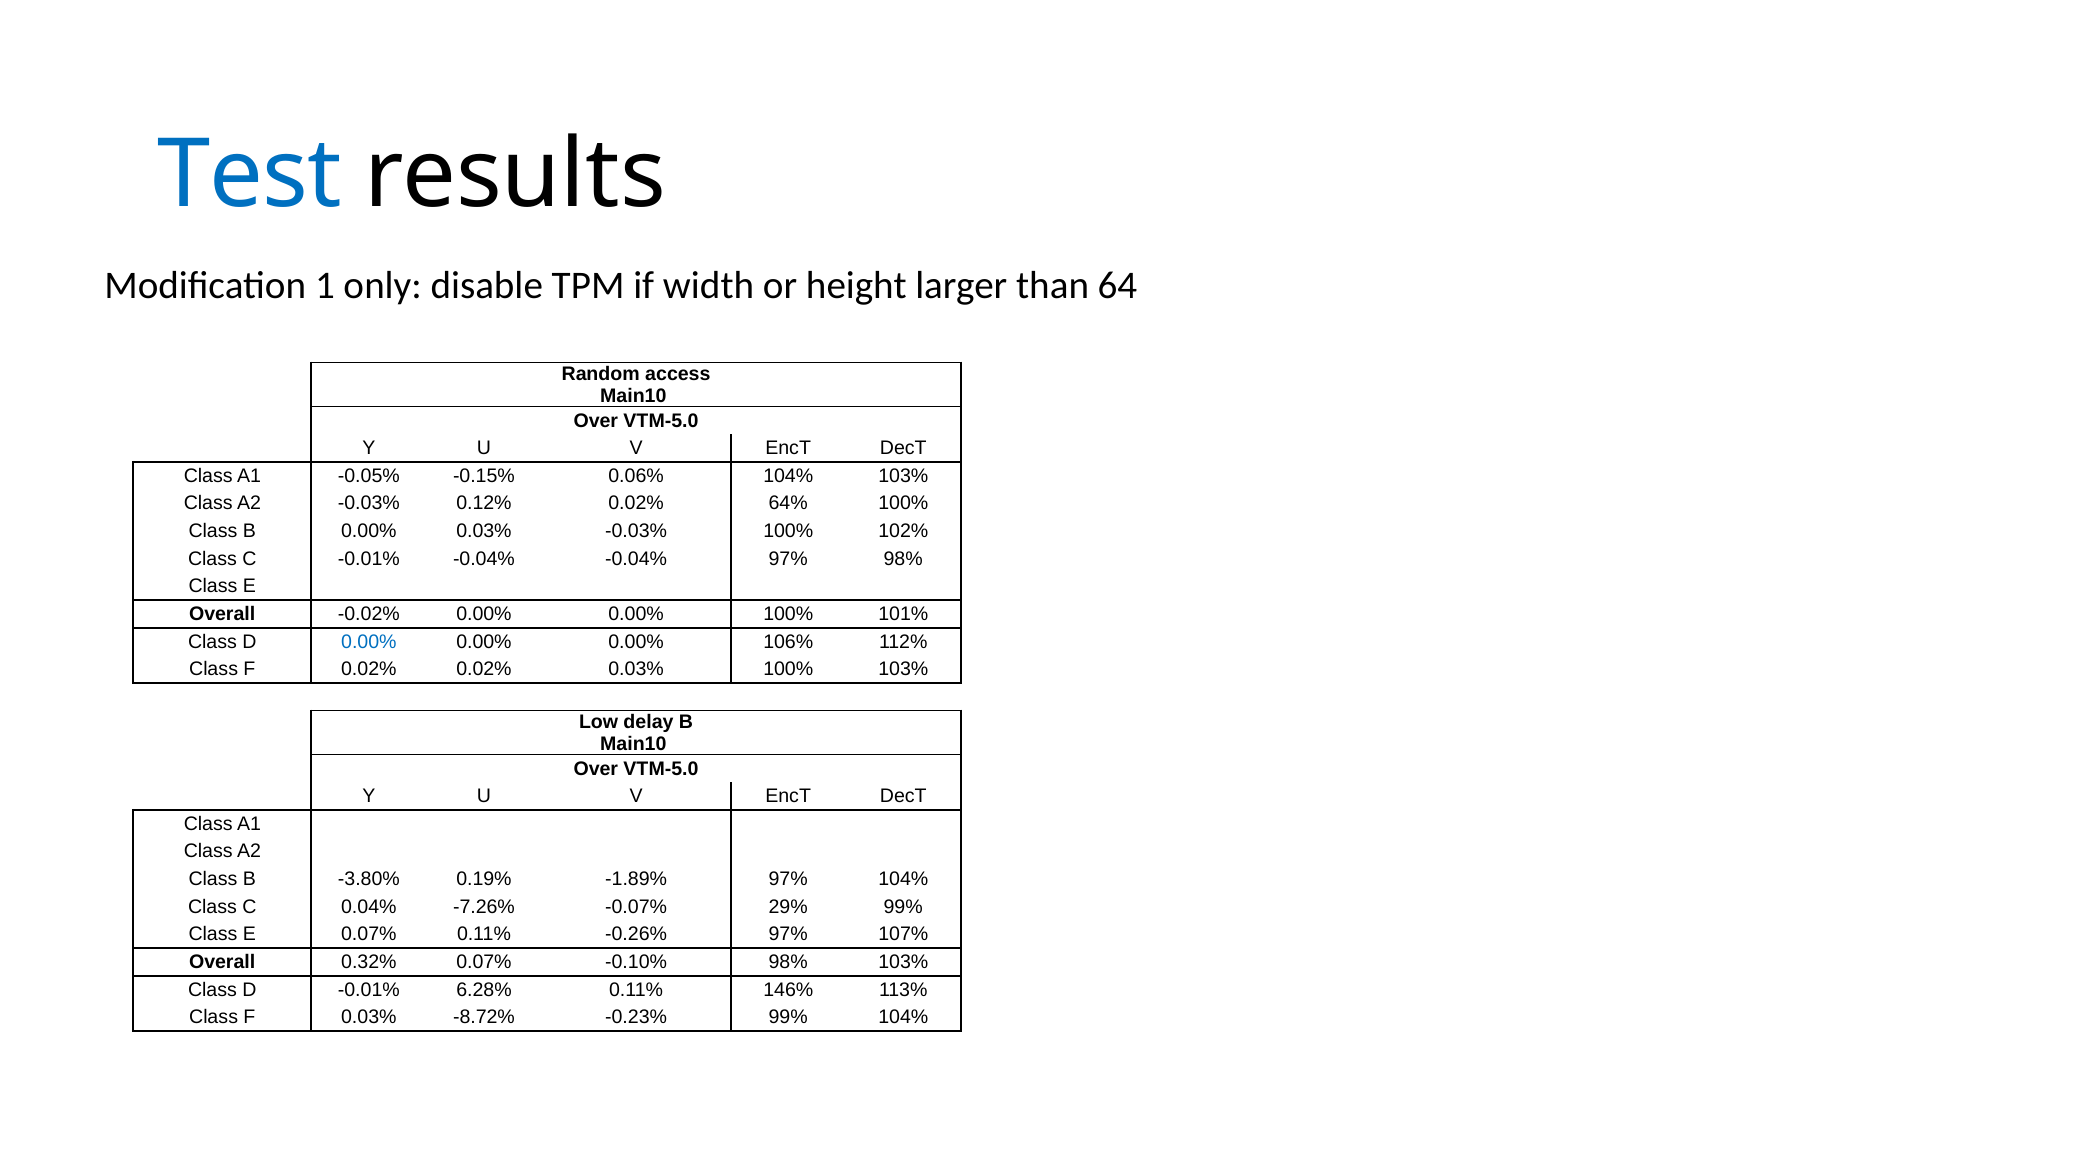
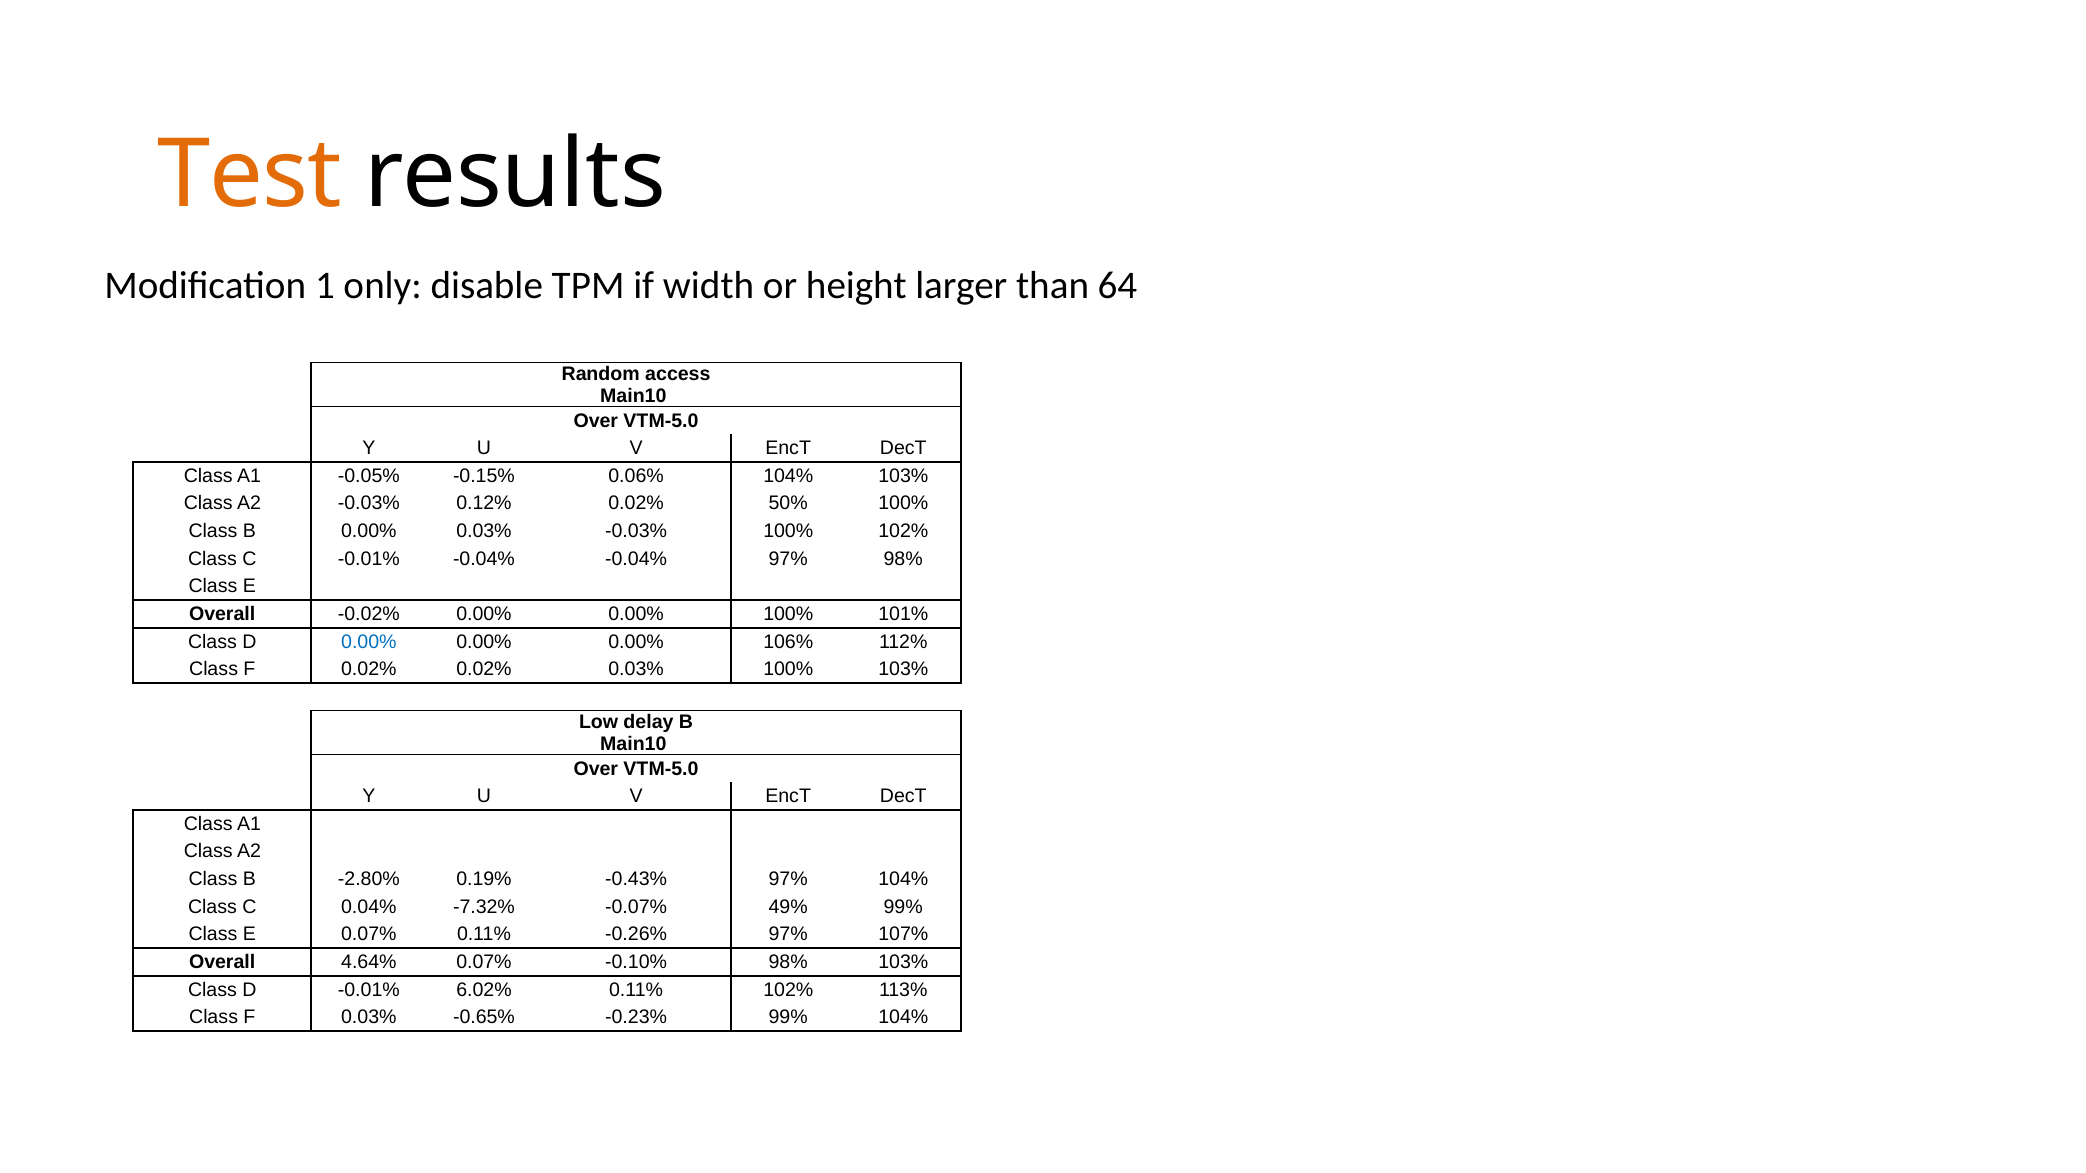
Test colour: blue -> orange (250, 175)
64%: 64% -> 50% (788, 504)
-3.80%: -3.80% -> -2.80% (369, 879)
-1.89%: -1.89% -> -0.43% (636, 879)
-7.26%: -7.26% -> -7.32% (484, 907)
29%: 29% -> 49% (788, 907)
0.32%: 0.32% -> 4.64% (369, 962)
6.28%: 6.28% -> 6.02% (484, 990)
0.11% 146%: 146% -> 102% (788, 990)
-8.72%: -8.72% -> -0.65% (484, 1018)
